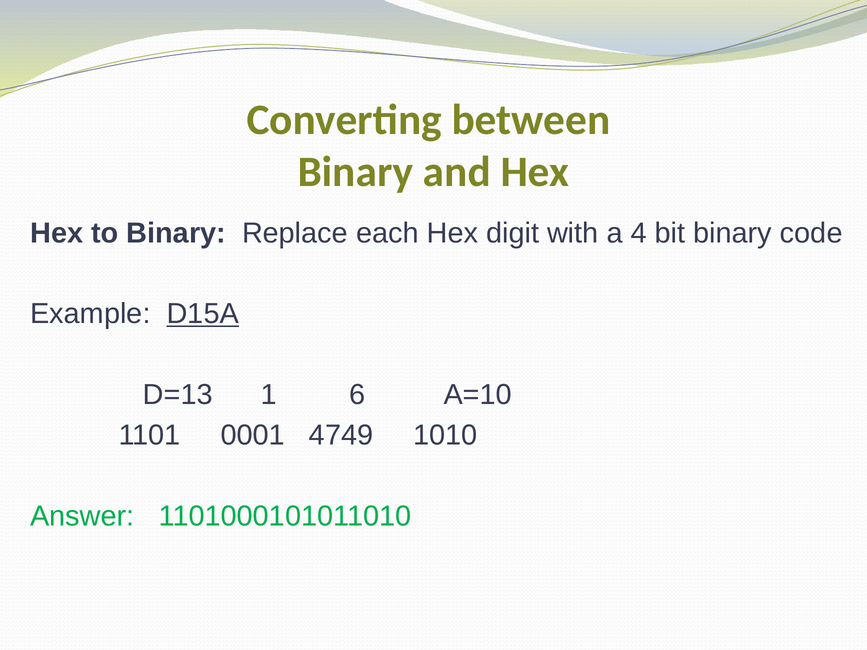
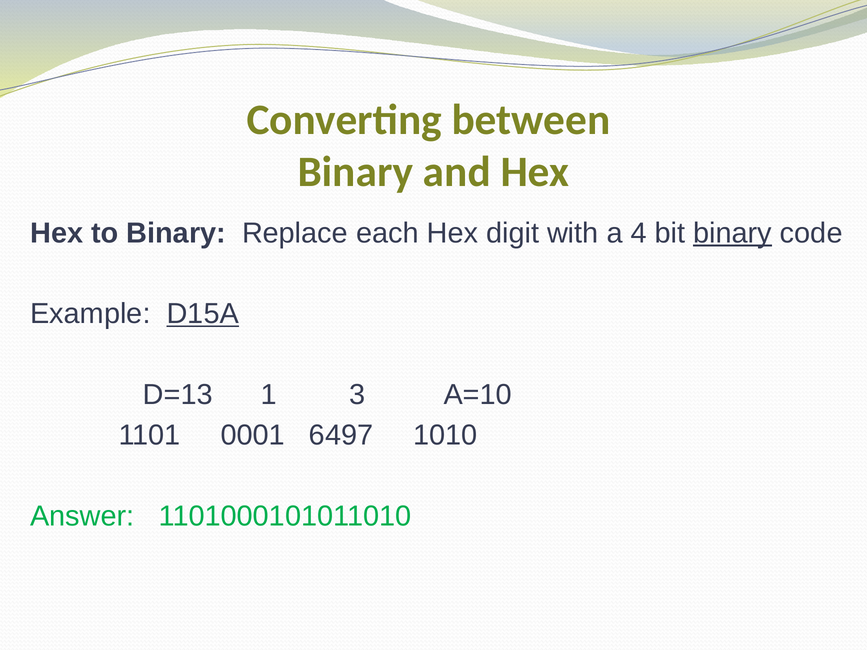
binary underline: none -> present (733, 233)
6: 6 -> 3 (357, 395)
4749: 4749 -> 6497 (341, 435)
